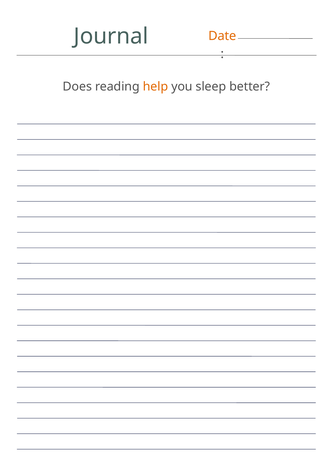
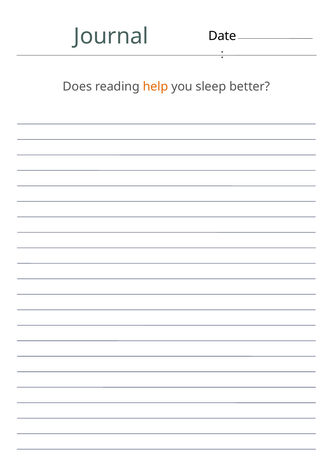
Date colour: orange -> black (222, 36)
